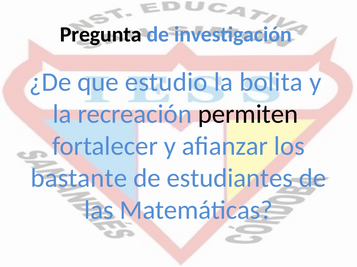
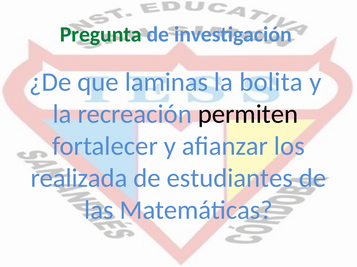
Pregunta colour: black -> green (101, 35)
estudio: estudio -> laminas (166, 82)
bastante: bastante -> realizada (79, 179)
